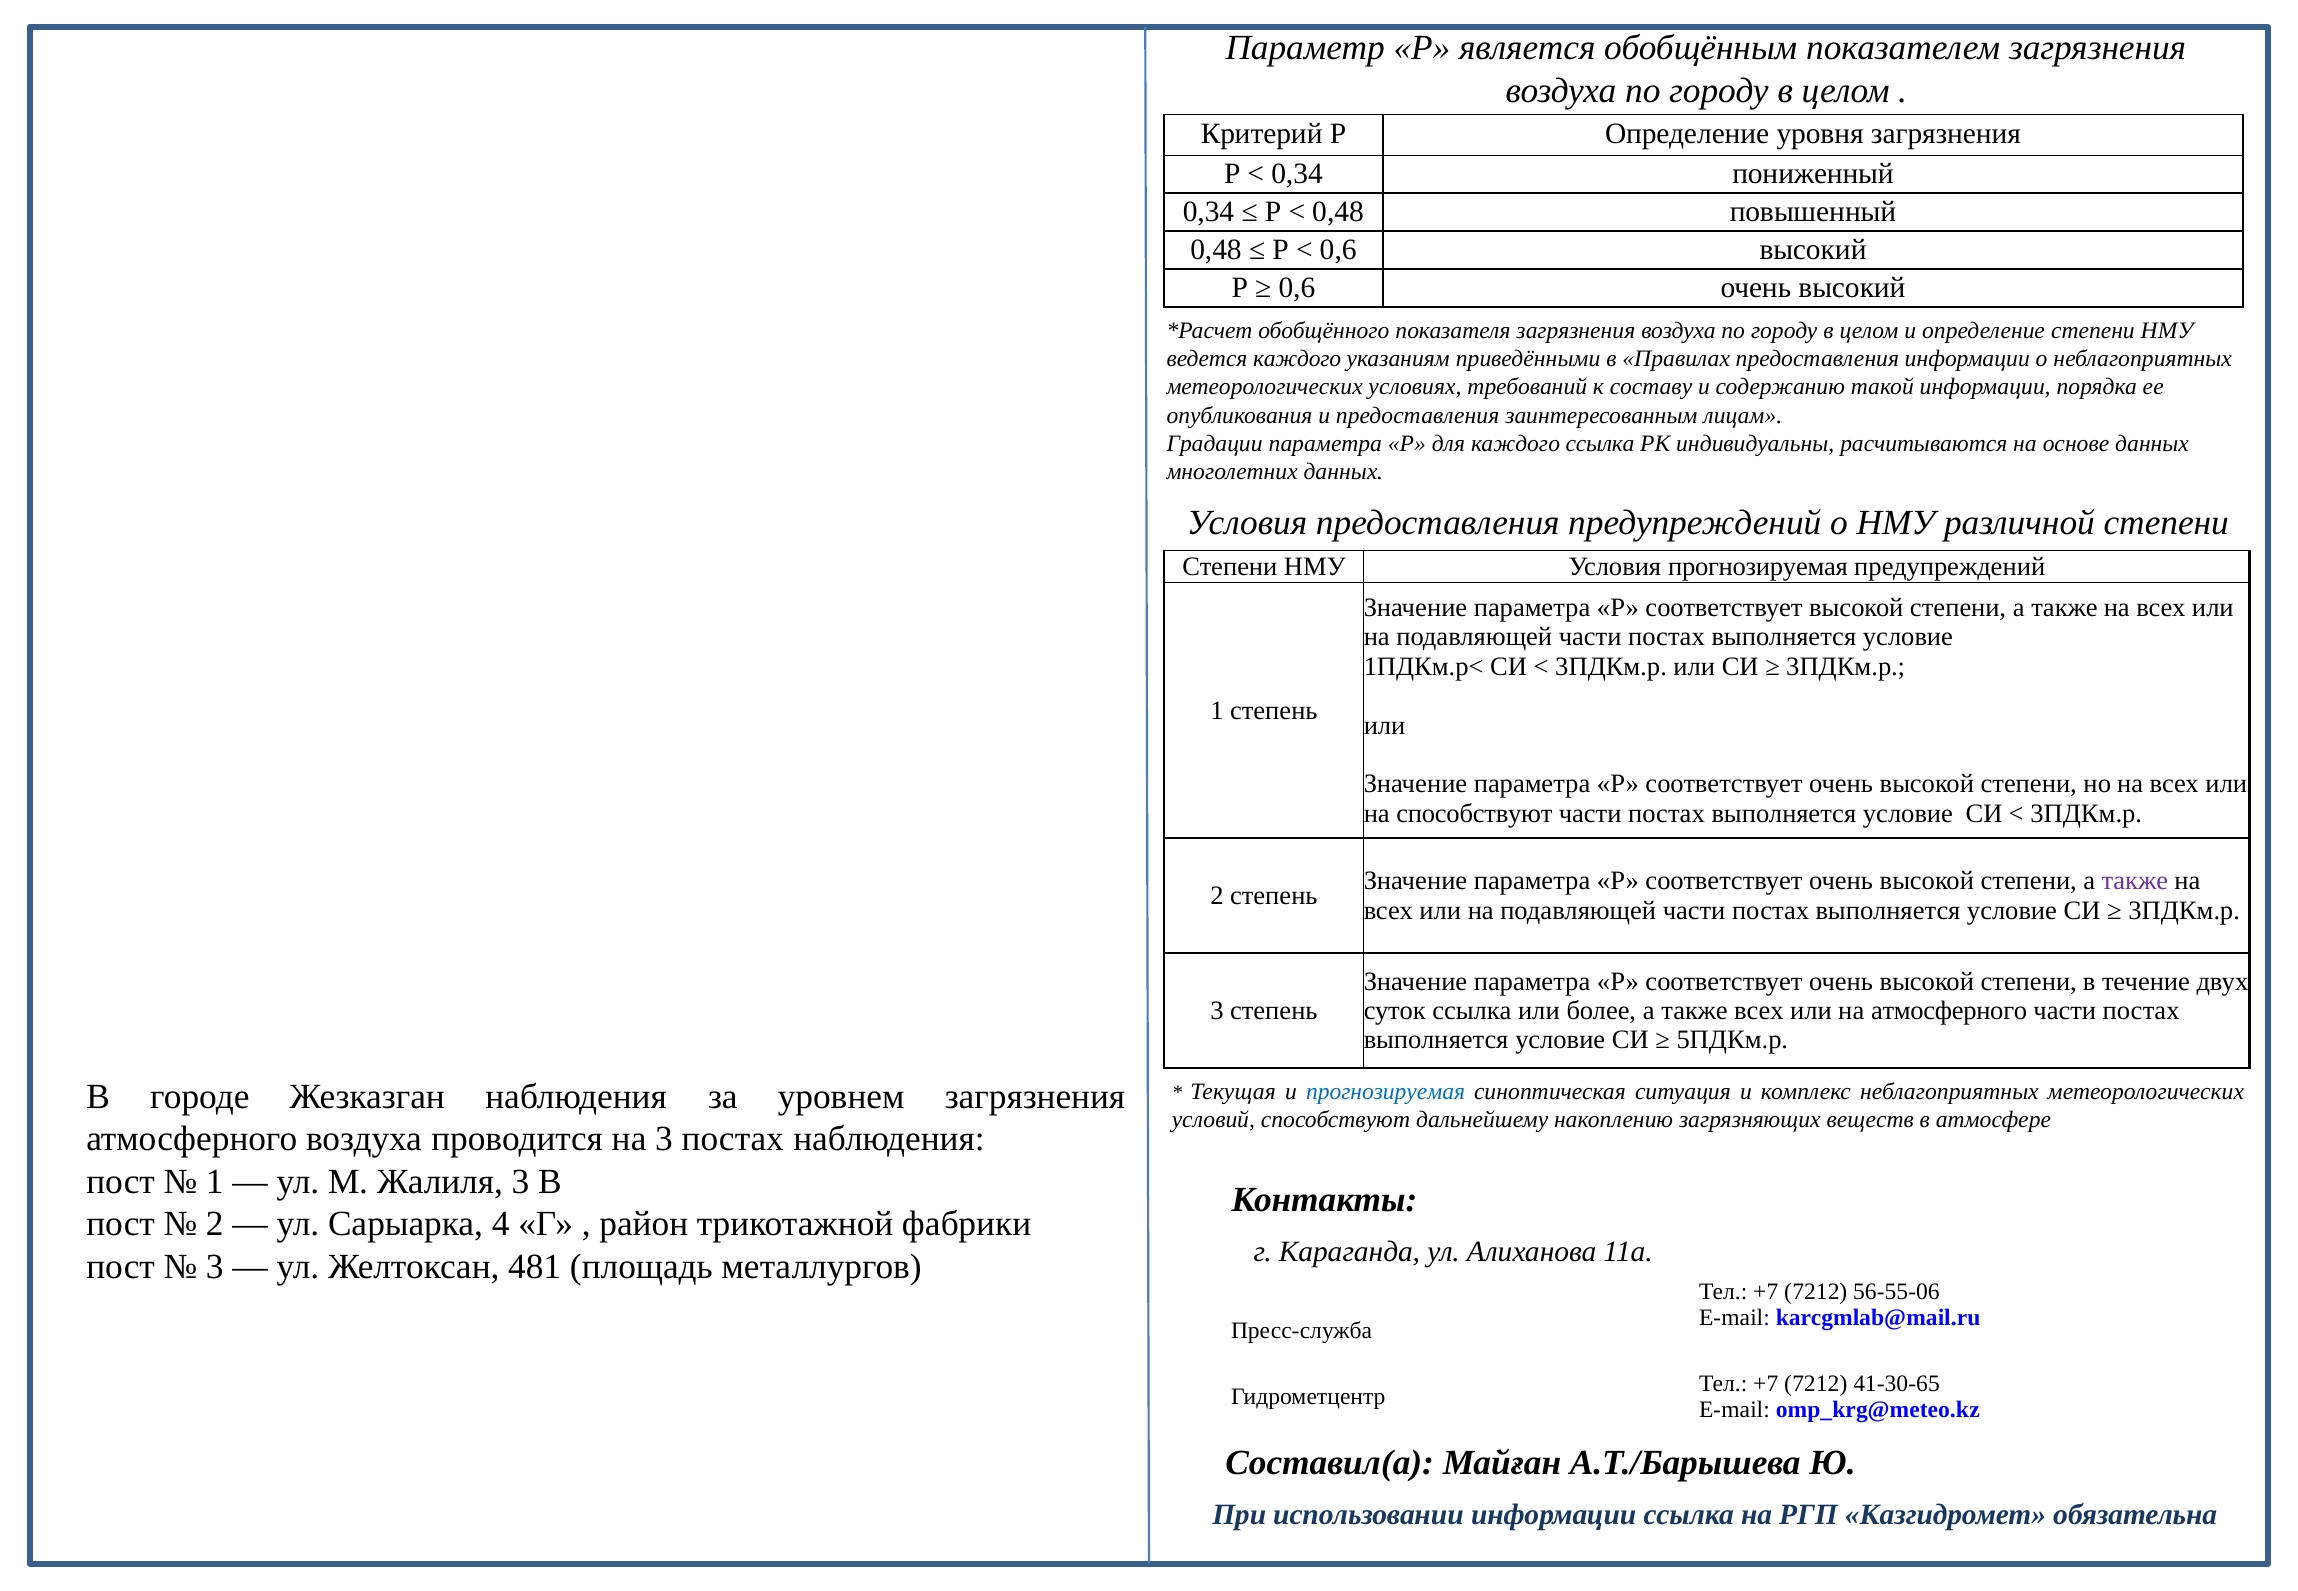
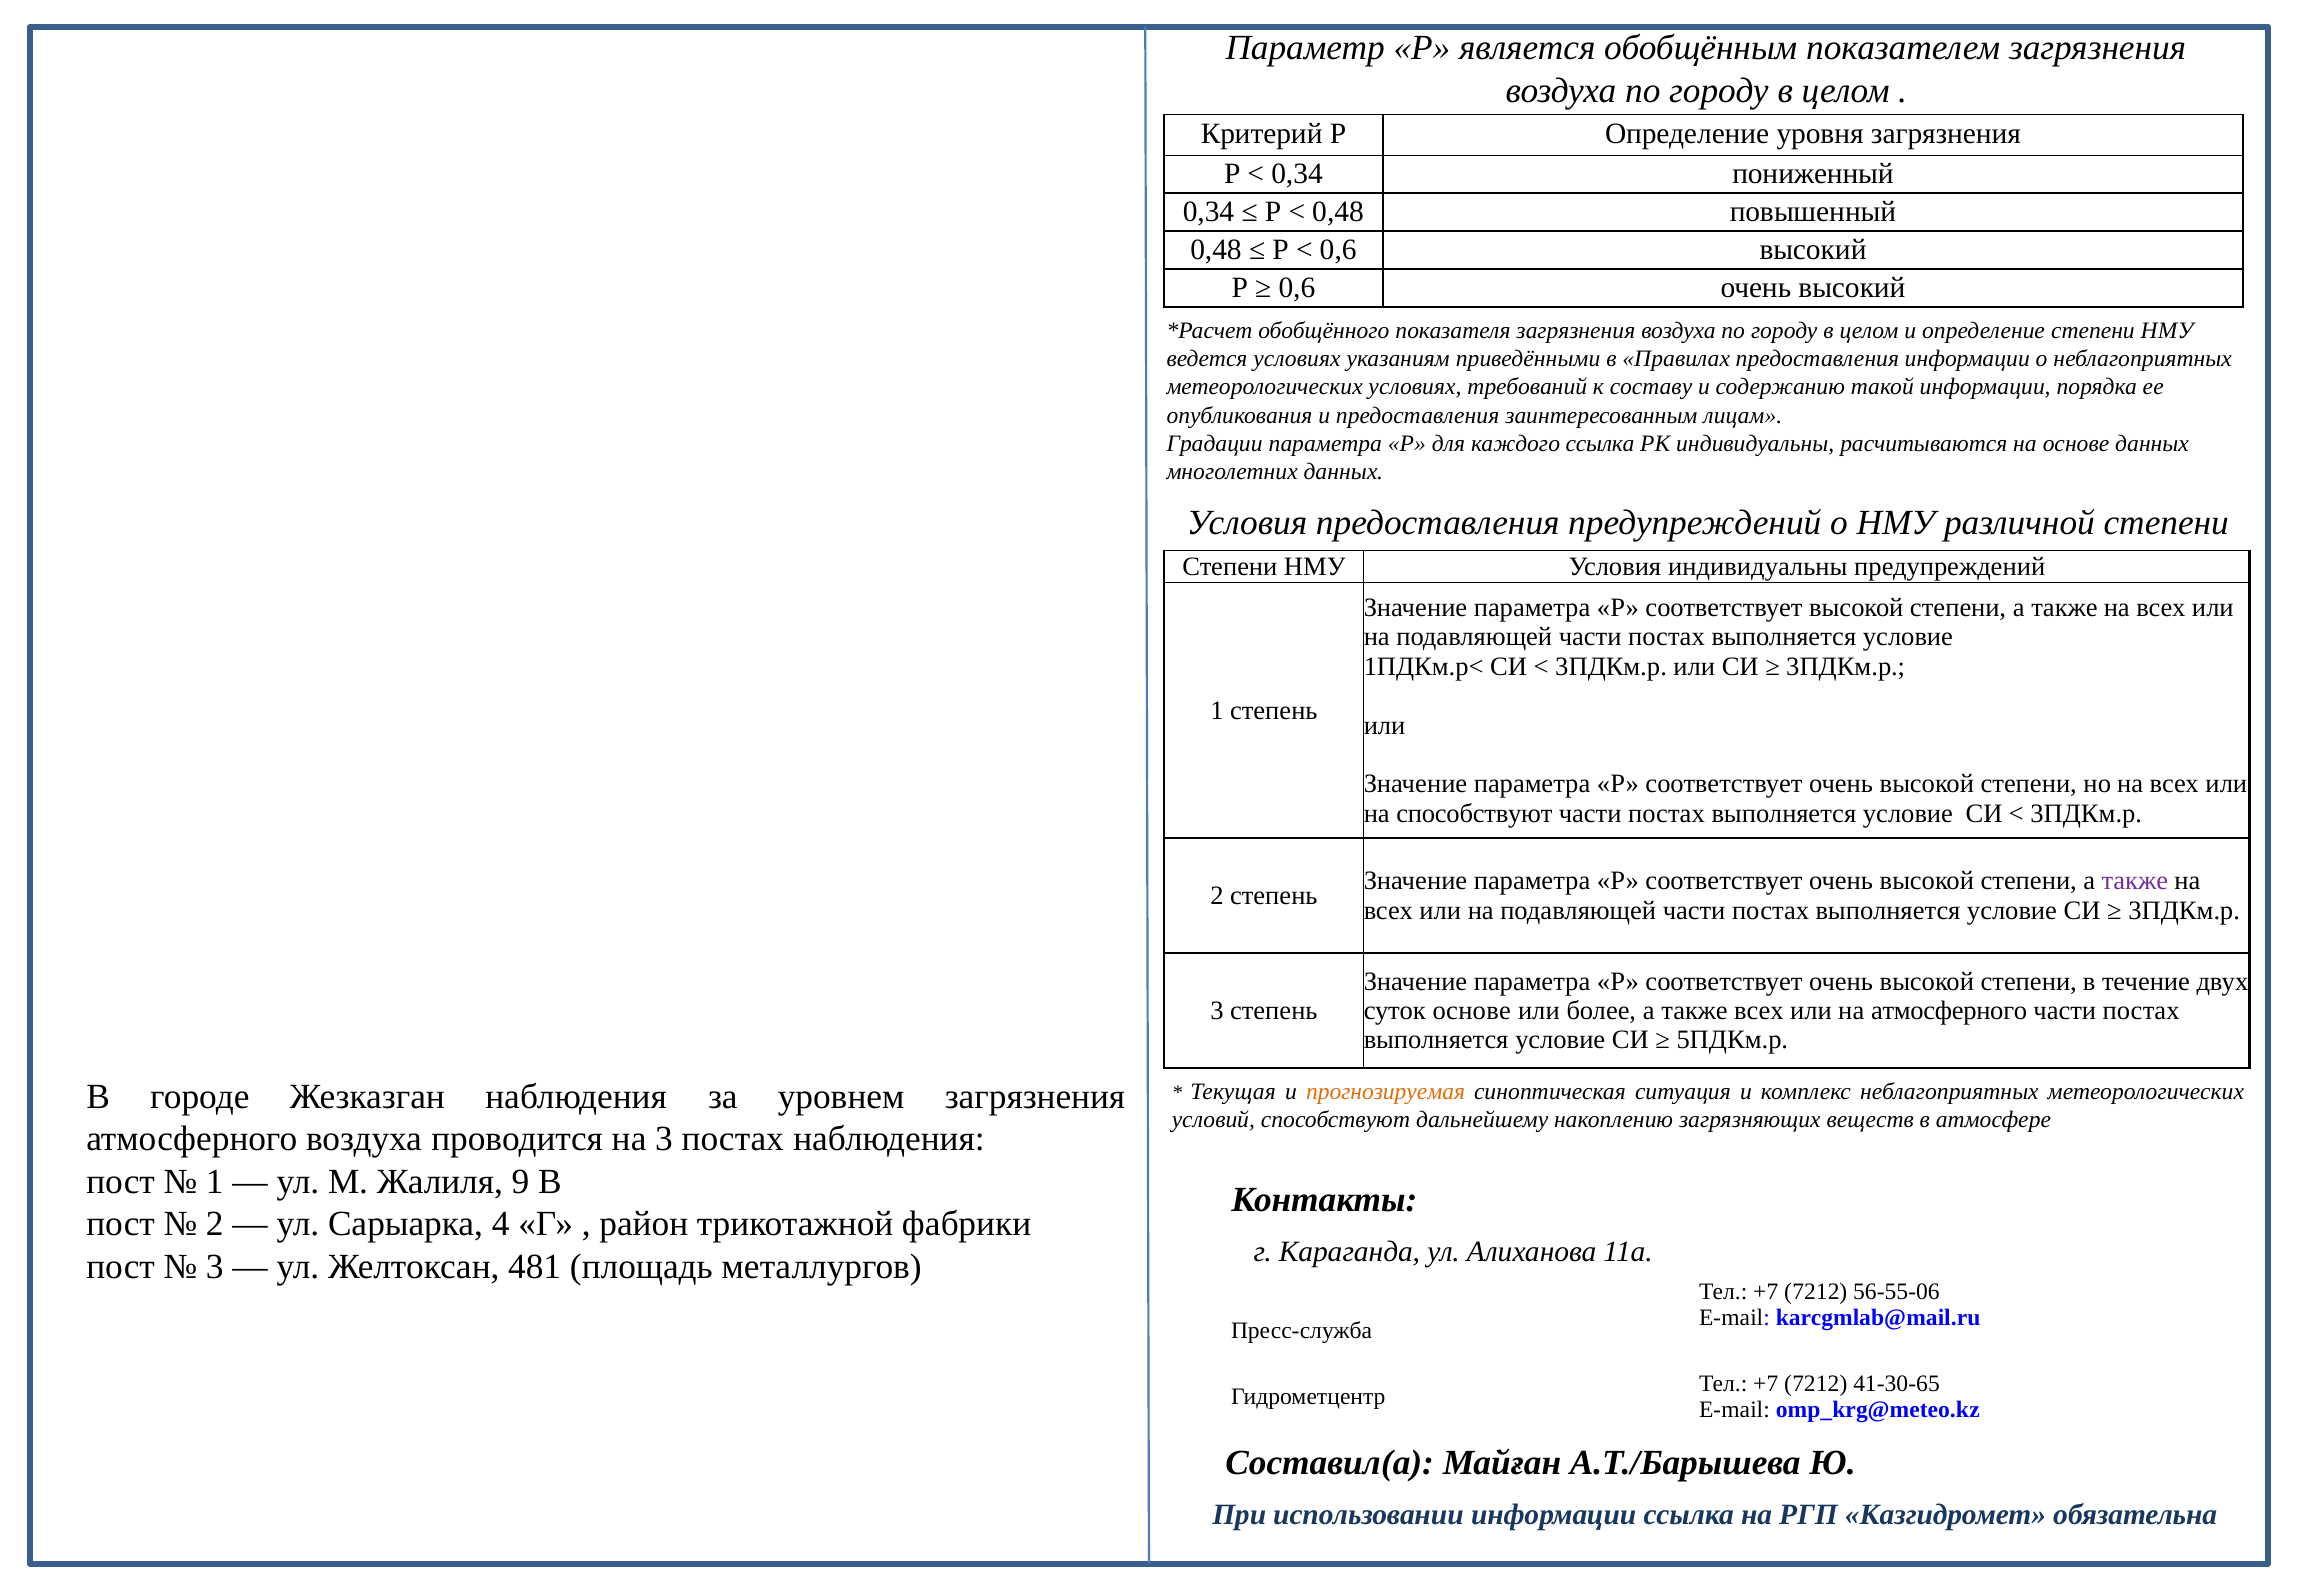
ведется каждого: каждого -> условиях (1297, 359)
Условия прогнозируемая: прогнозируемая -> индивидуальны (1758, 567)
суток ссылка: ссылка -> основе (1472, 1011)
прогнозируемая colour: blue -> orange (1386, 1092)
Жалиля 3: 3 -> 9 (520, 1182)
